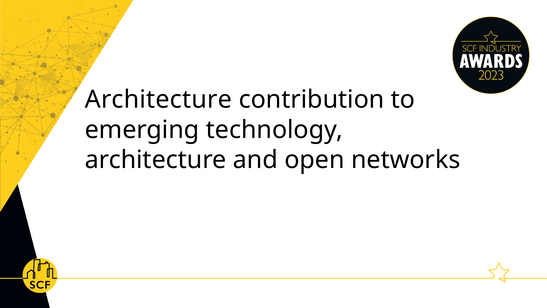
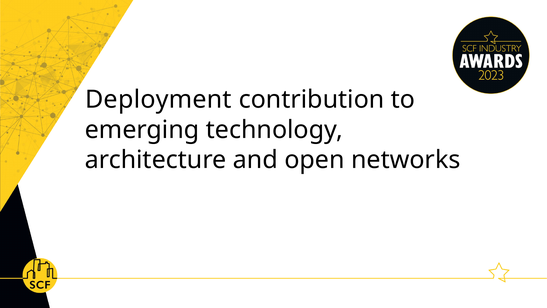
Architecture: Architecture -> Deployment (158, 100)
